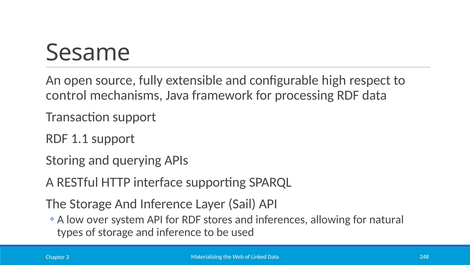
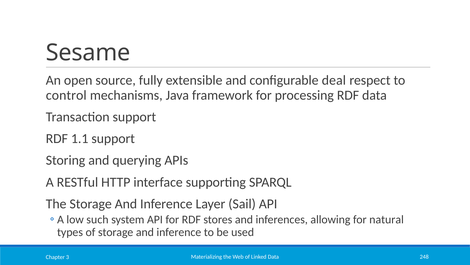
high: high -> deal (334, 80)
over: over -> such (97, 219)
